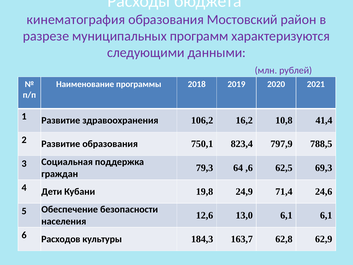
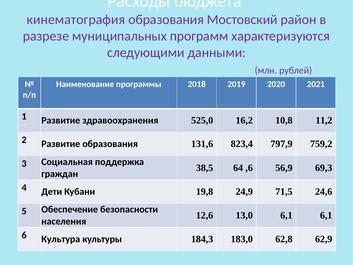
106,2: 106,2 -> 525,0 (202, 120)
41,4: 41,4 -> 11,2 (324, 120)
750,1: 750,1 -> 131,6 (202, 144)
788,5: 788,5 -> 759,2 (321, 144)
79,3: 79,3 -> 38,5 (205, 168)
62,5: 62,5 -> 56,9 (284, 168)
71,4: 71,4 -> 71,5 (284, 191)
Расходов: Расходов -> Культура (61, 239)
163,7: 163,7 -> 183,0 (242, 239)
